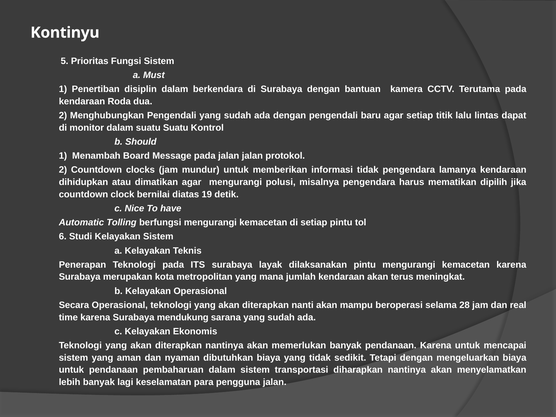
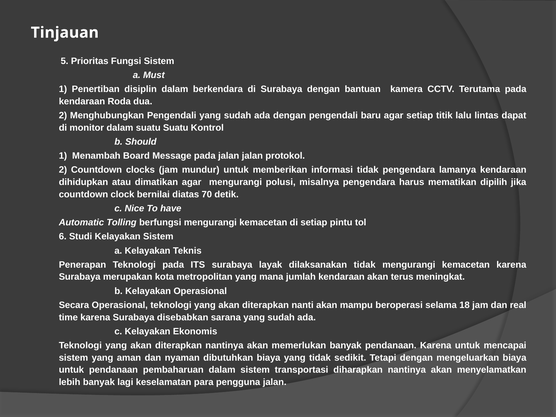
Kontinyu: Kontinyu -> Tinjauan (65, 33)
19: 19 -> 70 (207, 194)
dilaksanakan pintu: pintu -> tidak (365, 265)
28: 28 -> 18 (465, 305)
mendukung: mendukung -> disebabkan (183, 317)
